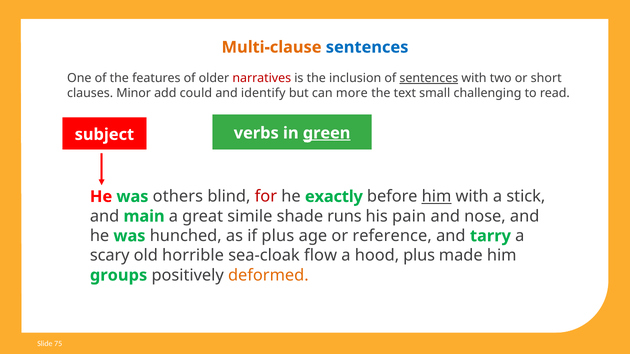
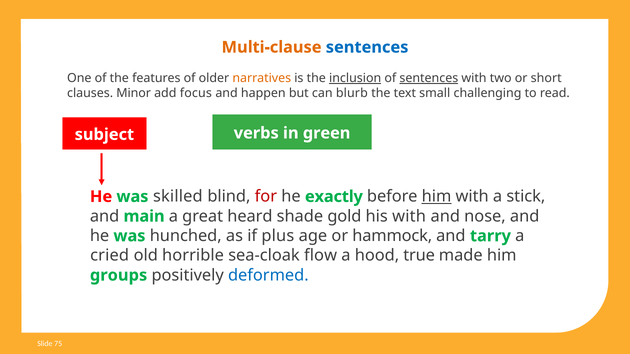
narratives colour: red -> orange (262, 78)
inclusion underline: none -> present (355, 78)
could: could -> focus (196, 93)
identify: identify -> happen (263, 93)
more: more -> blurb (352, 93)
green underline: present -> none (327, 133)
others: others -> skilled (178, 197)
simile: simile -> heard (250, 216)
runs: runs -> gold (344, 216)
his pain: pain -> with (409, 216)
reference: reference -> hammock (392, 236)
scary: scary -> cried (110, 256)
hood plus: plus -> true (419, 256)
deformed colour: orange -> blue (268, 276)
